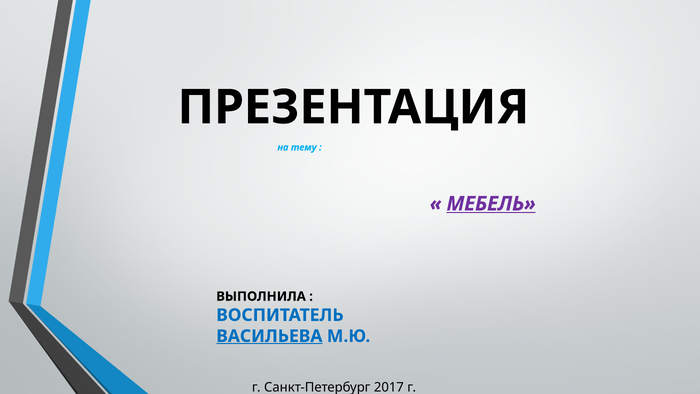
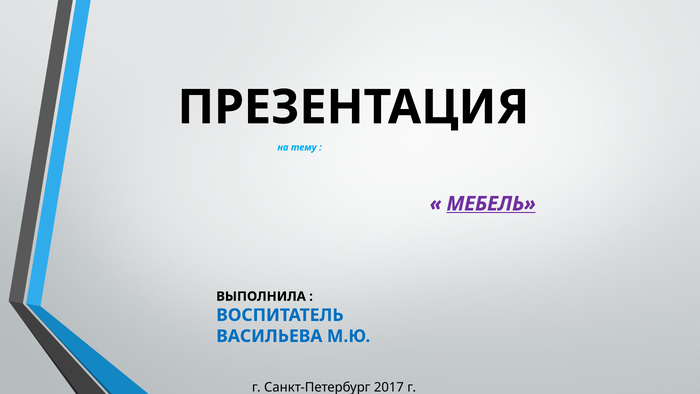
ВАСИЛЬЕВА underline: present -> none (269, 336)
